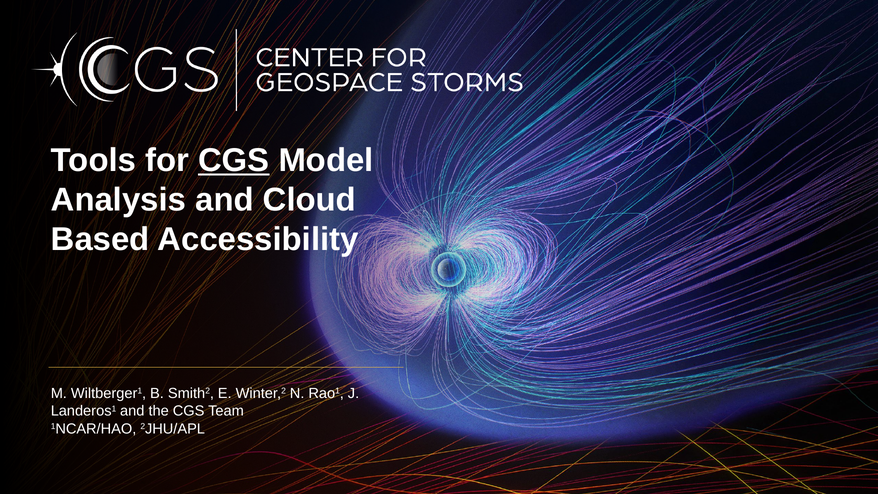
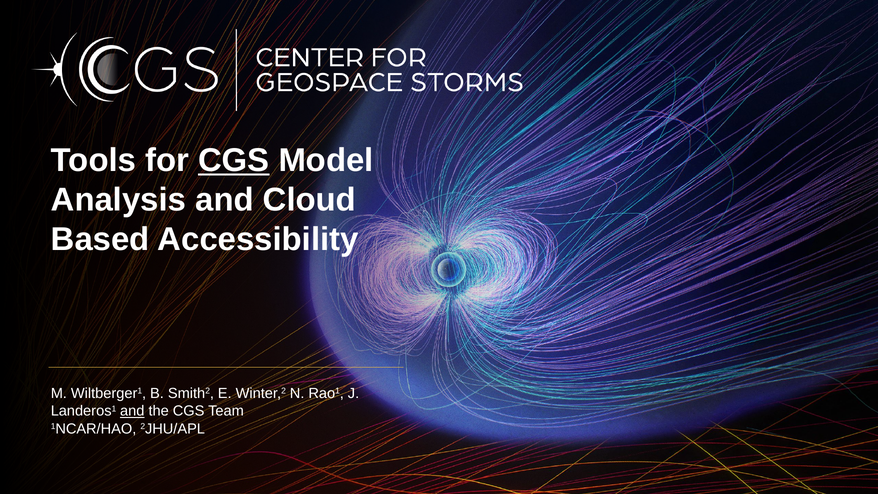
and underline: none -> present (132, 411)
